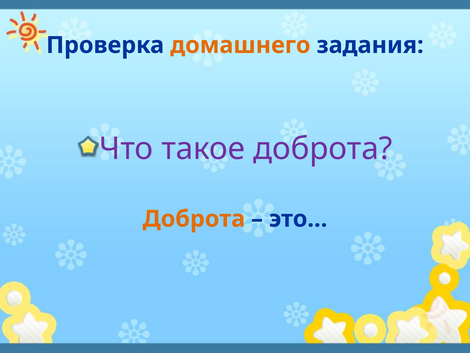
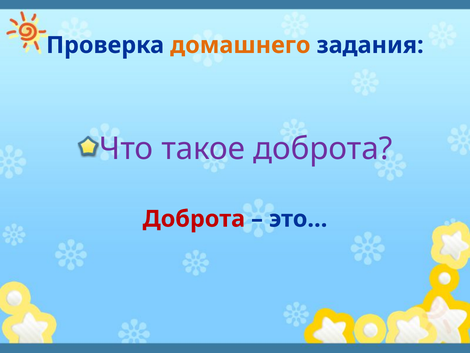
Доброта colour: orange -> red (194, 219)
